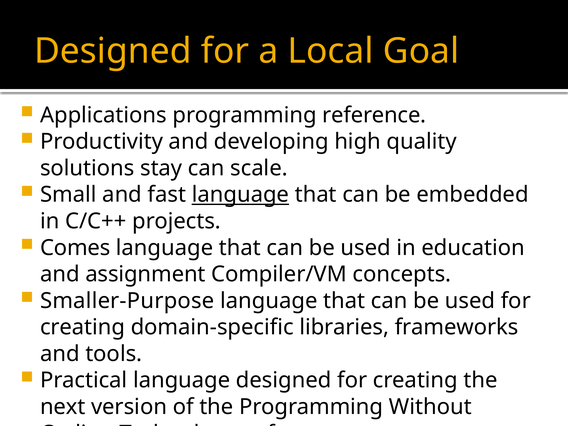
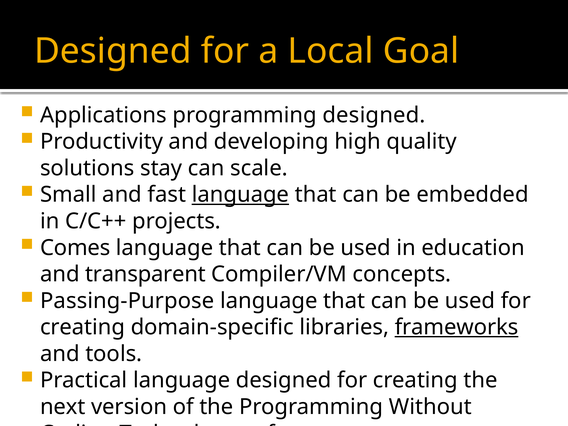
programming reference: reference -> designed (374, 115)
assignment: assignment -> transparent (146, 274)
Smaller-Purpose: Smaller-Purpose -> Passing-Purpose (127, 301)
frameworks underline: none -> present (457, 327)
